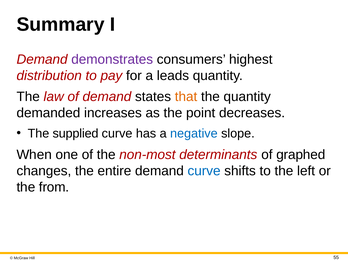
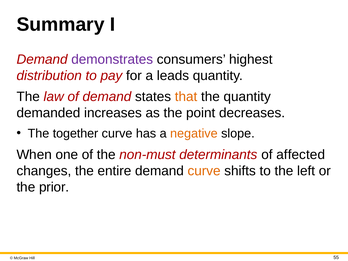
supplied: supplied -> together (76, 133)
negative colour: blue -> orange (194, 133)
non-most: non-most -> non-must (148, 155)
graphed: graphed -> affected (301, 155)
curve colour: blue -> orange (204, 171)
from: from -> prior (54, 187)
